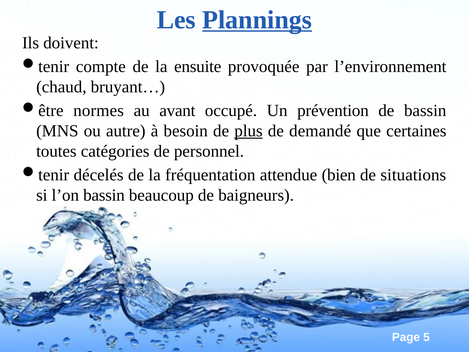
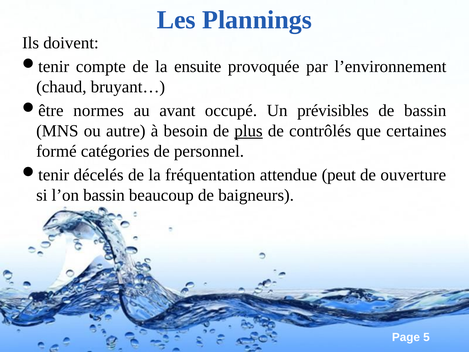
Plannings underline: present -> none (257, 20)
prévention: prévention -> prévisibles (333, 111)
demandé: demandé -> contrôlés (320, 131)
toutes: toutes -> formé (56, 151)
bien: bien -> peut (339, 175)
situations: situations -> ouverture (413, 175)
